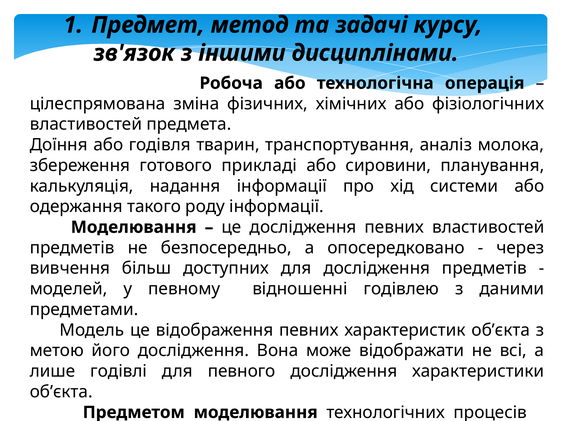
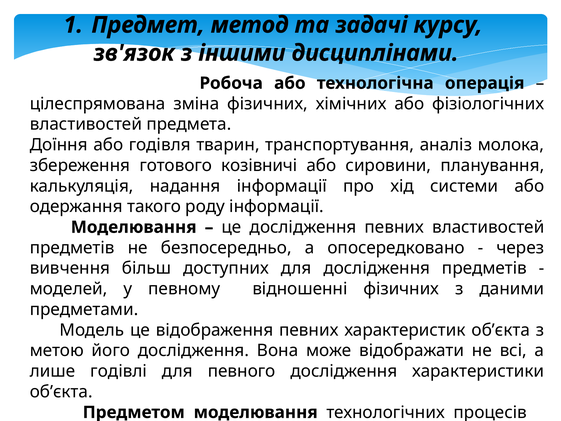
прикладі: прикладі -> козівничі (259, 165)
відношенні годівлею: годівлею -> фізичних (401, 289)
